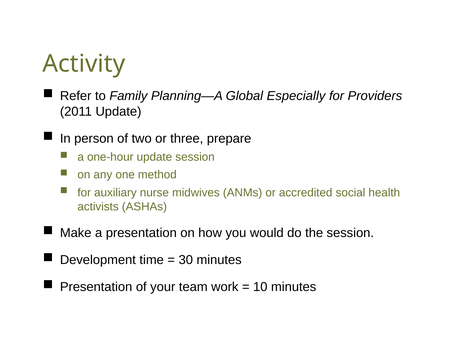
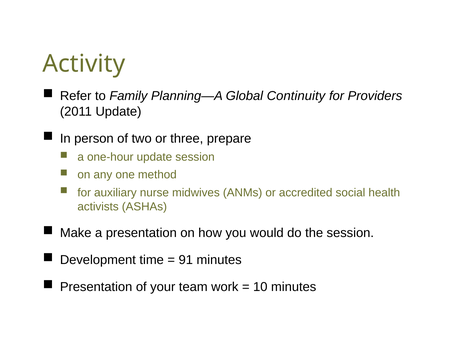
Especially: Especially -> Continuity (296, 96)
30: 30 -> 91 (186, 260)
